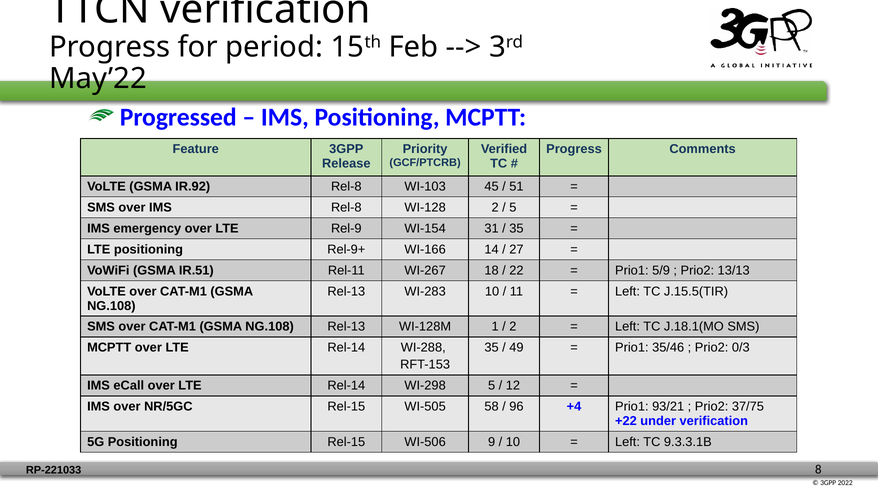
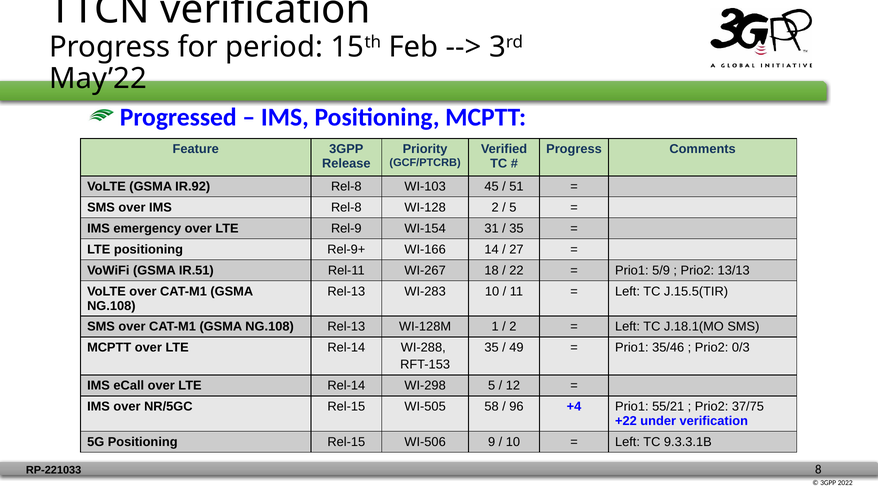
93/21: 93/21 -> 55/21 (668, 406)
